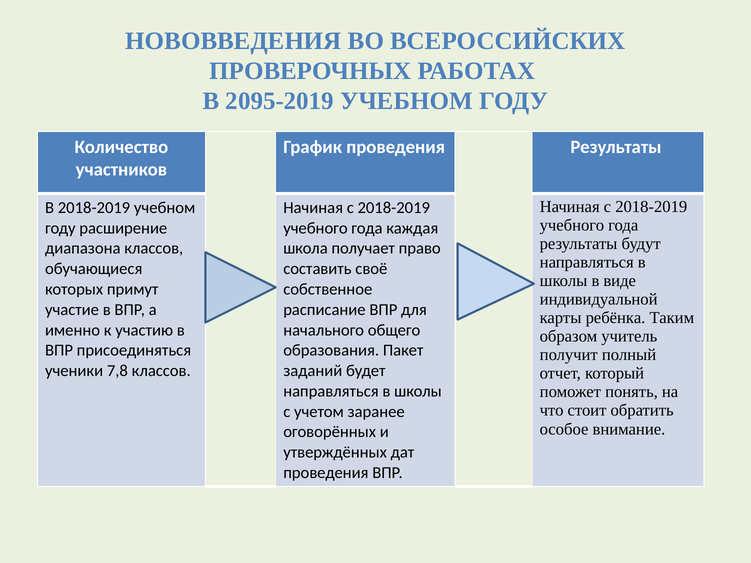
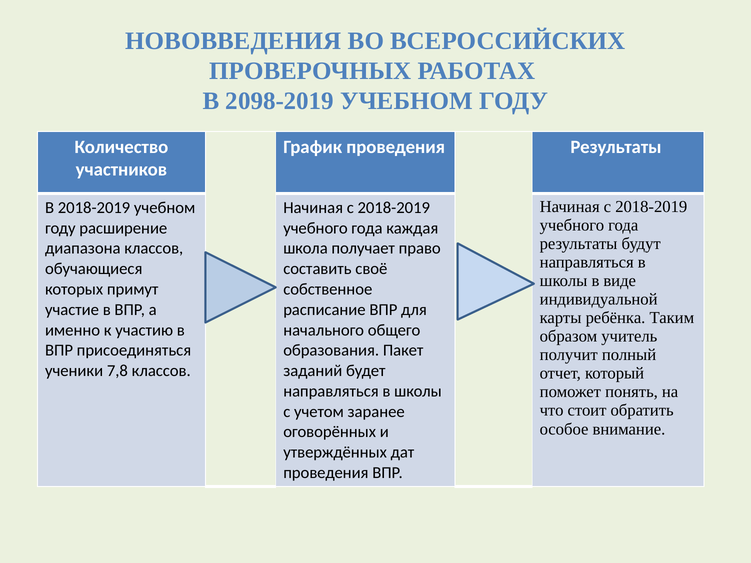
2095-2019: 2095-2019 -> 2098-2019 (280, 101)
